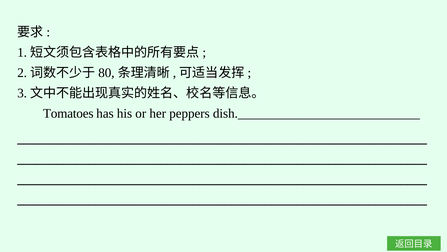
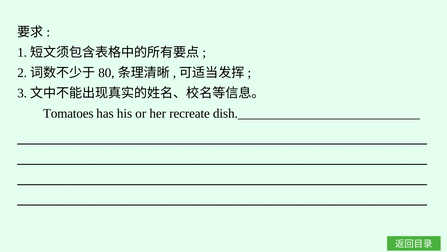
peppers: peppers -> recreate (190, 113)
